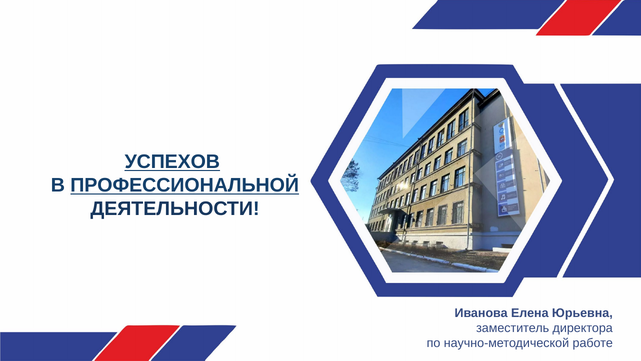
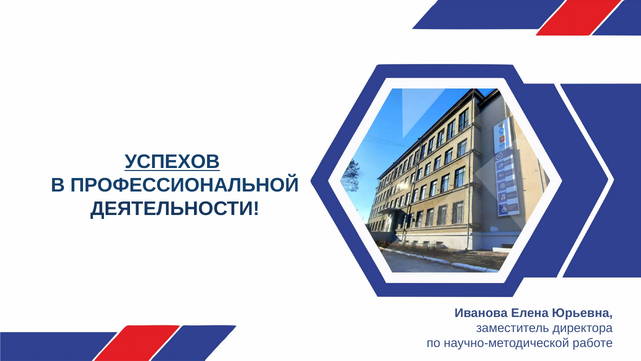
ПРОФЕССИОНАЛЬНОЙ underline: present -> none (185, 185)
